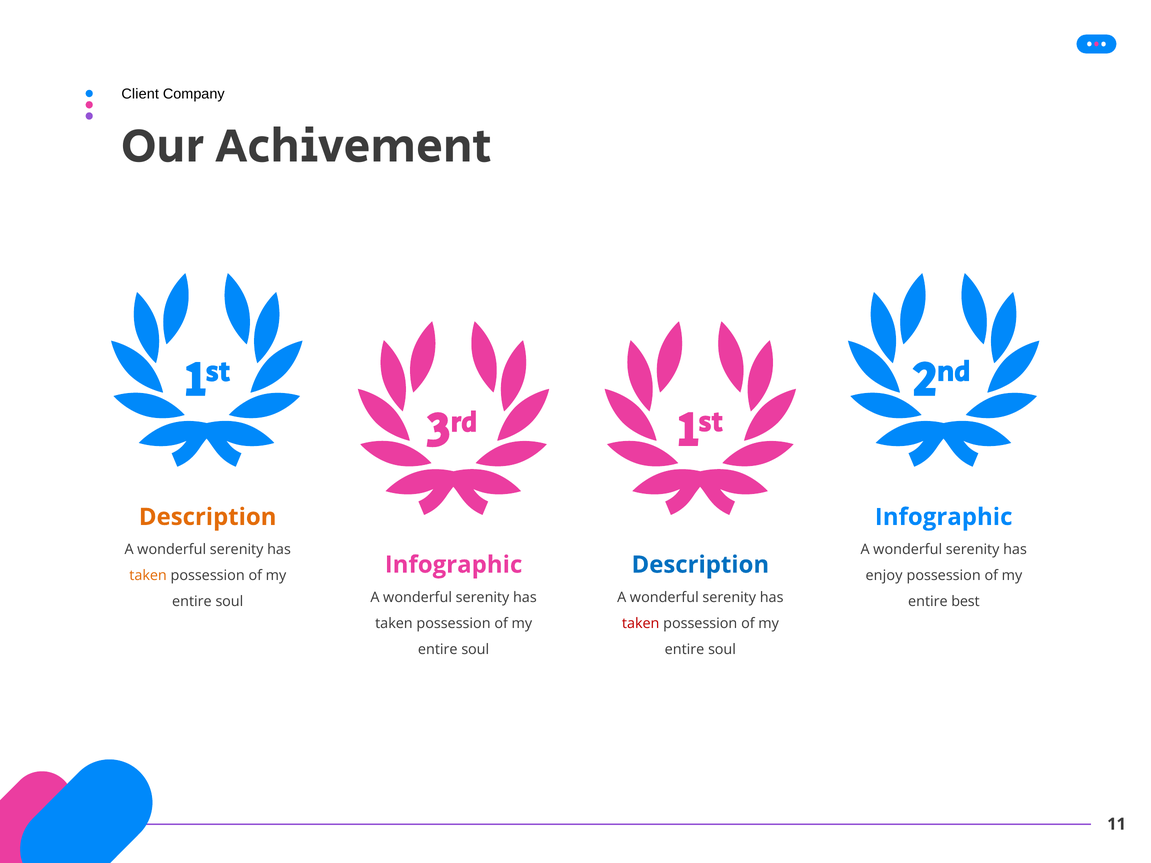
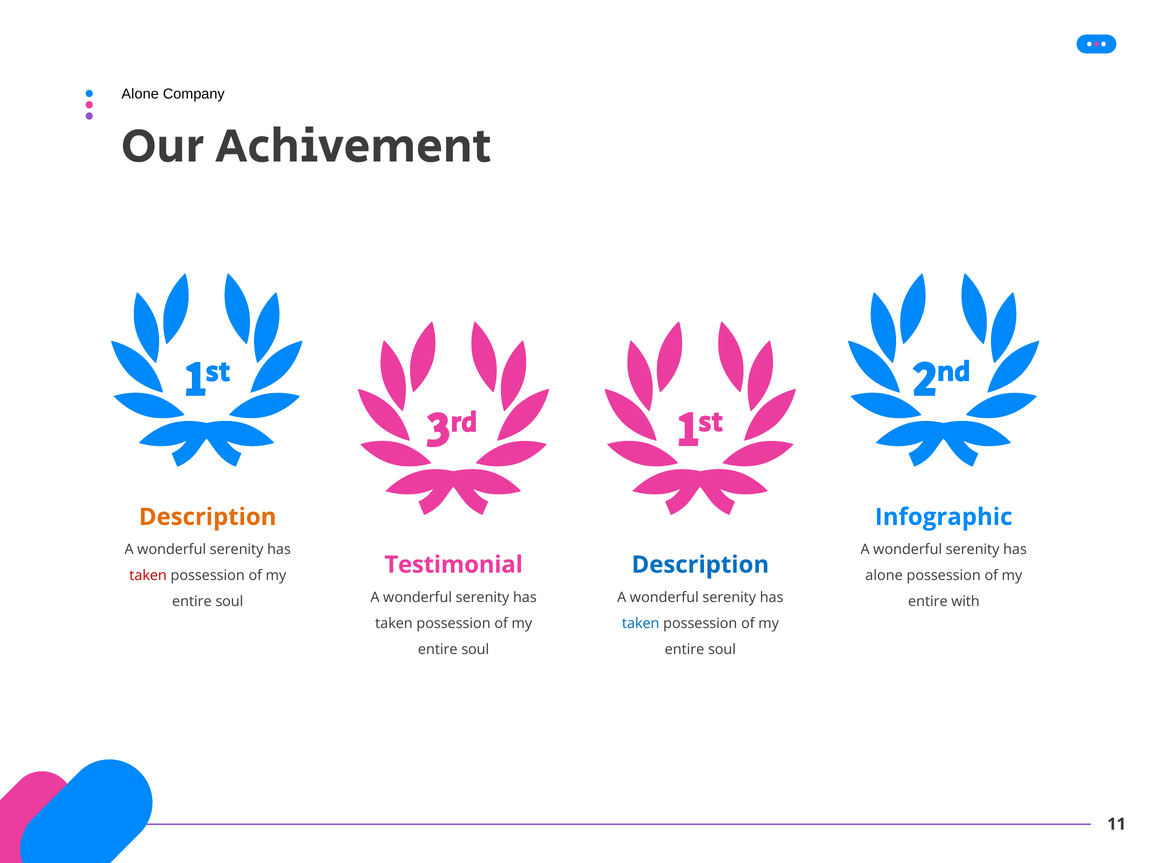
Client: Client -> Alone (140, 94)
Infographic: Infographic -> Testimonial (454, 565)
taken colour: orange -> red (148, 576)
enjoy: enjoy -> alone (884, 576)
best: best -> with (965, 602)
taken colour: red -> blue (641, 624)
